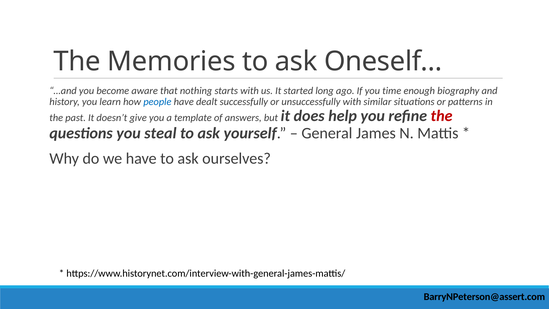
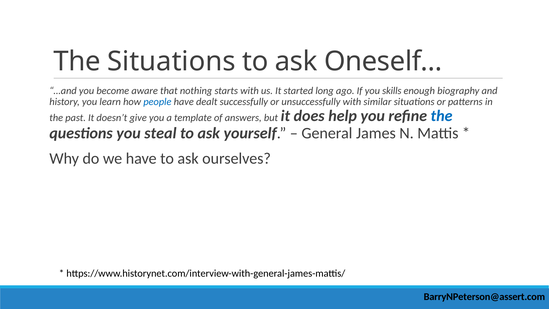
The Memories: Memories -> Situations (171, 62)
time: time -> skills (392, 91)
the colour: red -> blue (442, 116)
